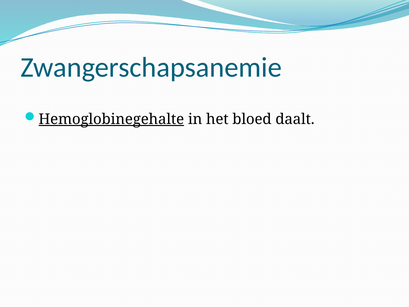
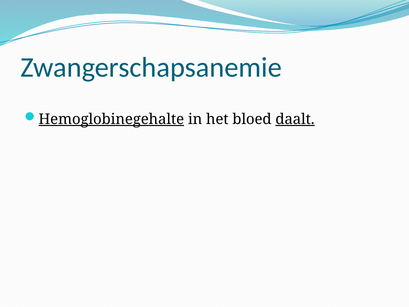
daalt underline: none -> present (295, 119)
